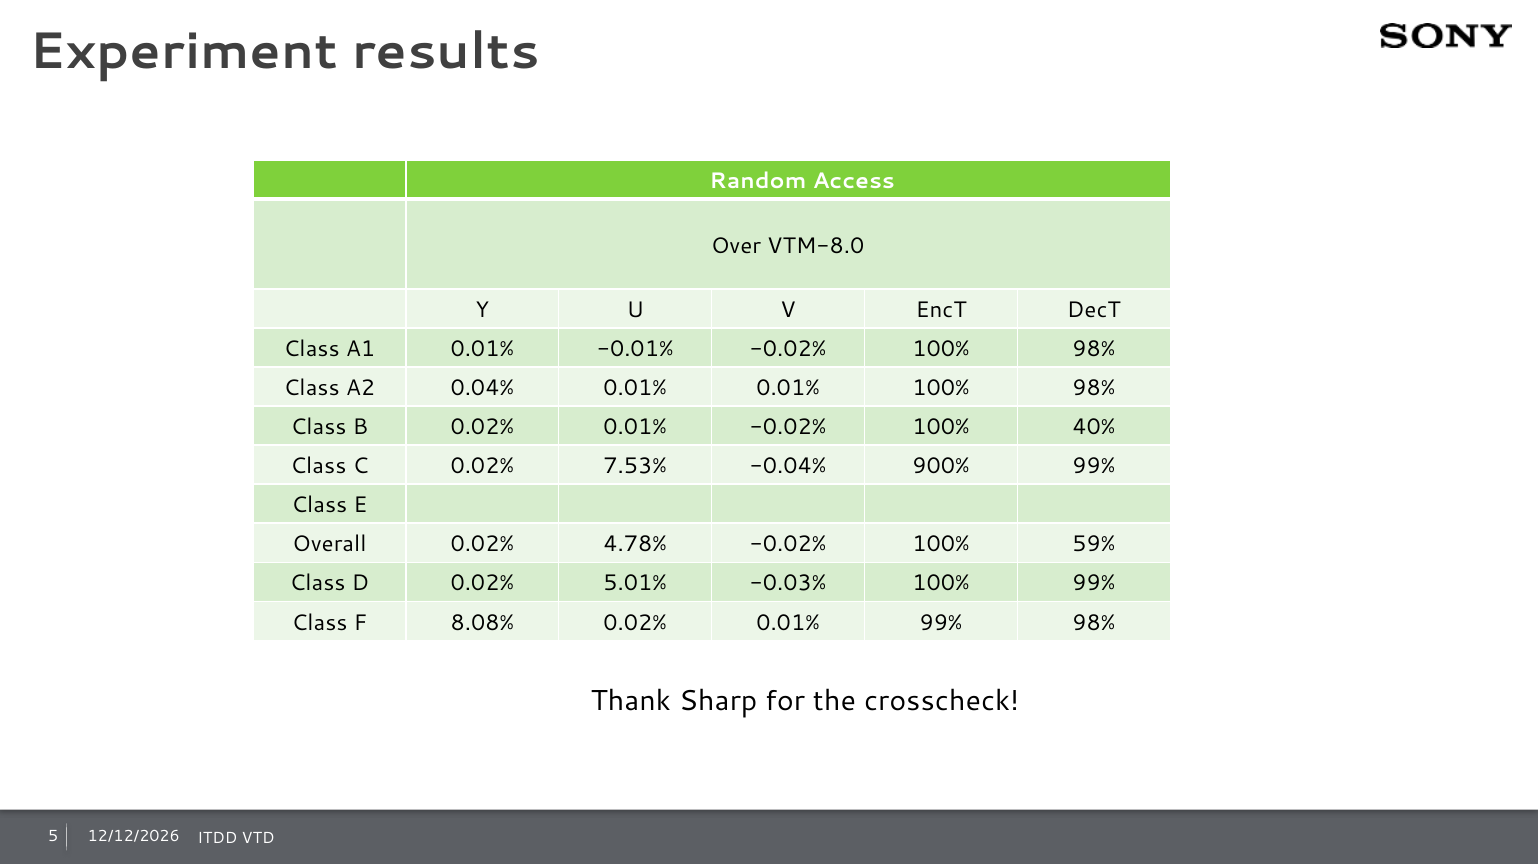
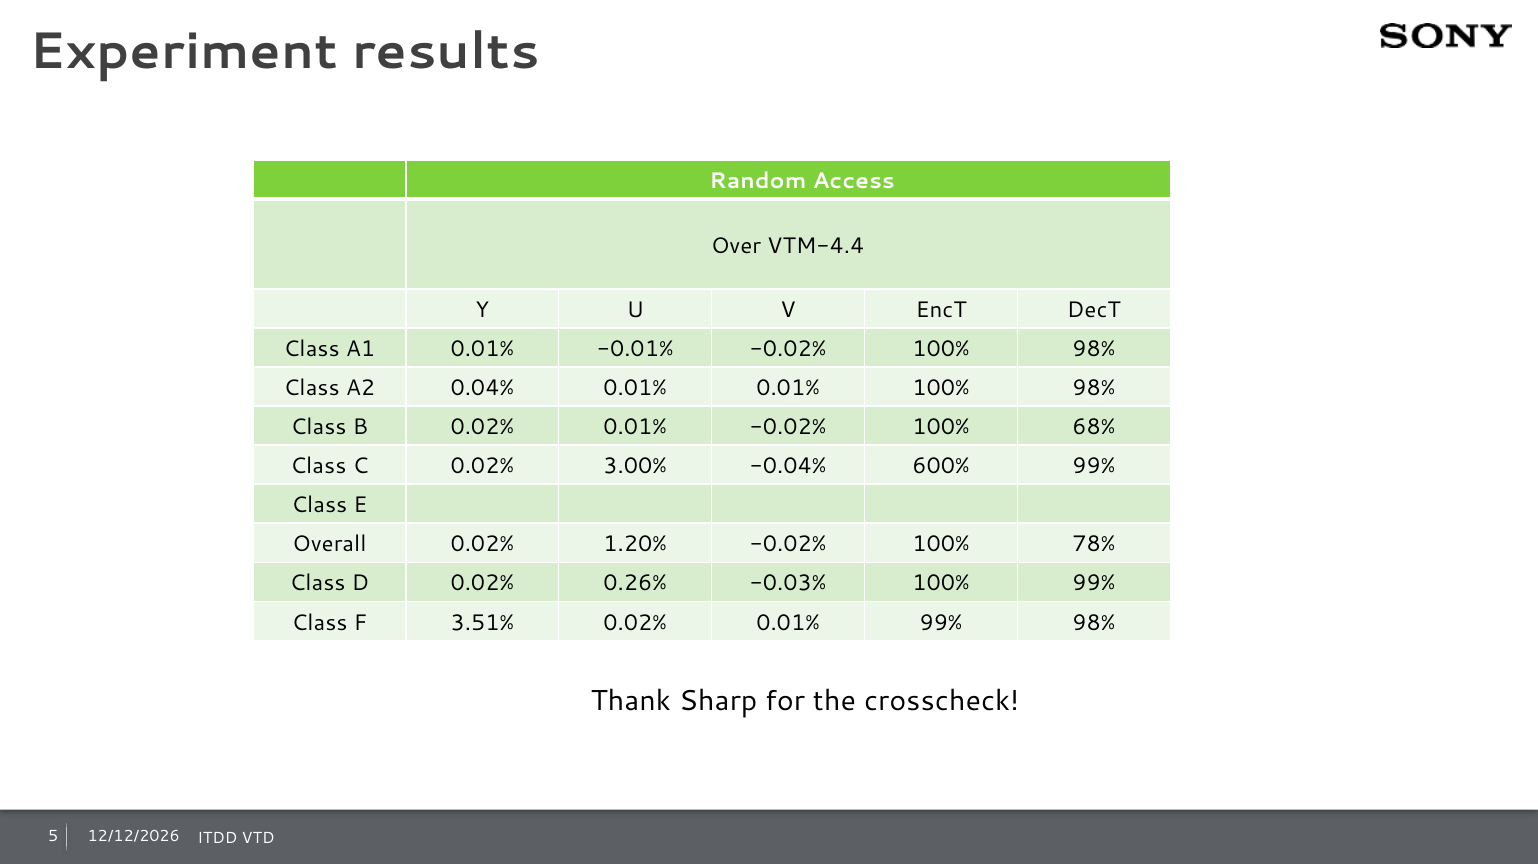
VTM-8.0: VTM-8.0 -> VTM-4.4 (816, 246)
40%: 40% -> 68% (1094, 427)
7.53%: 7.53% -> 3.00% (635, 466)
900%: 900% -> 600% (941, 466)
4.78%: 4.78% -> 1.20% (635, 545)
59%: 59% -> 78% (1094, 545)
5.01%: 5.01% -> 0.26% (635, 584)
8.08%: 8.08% -> 3.51% (482, 623)
